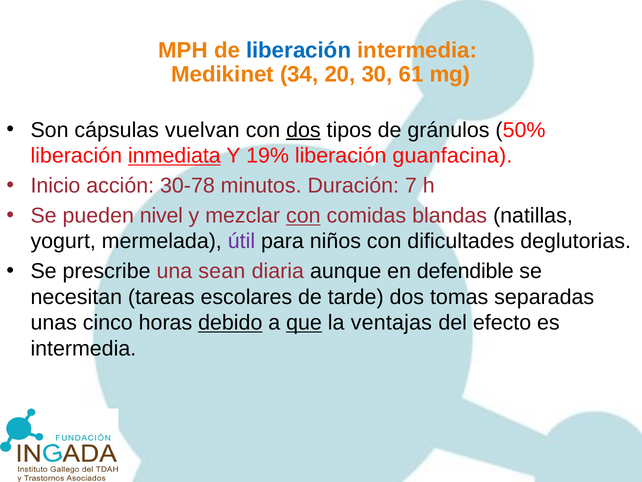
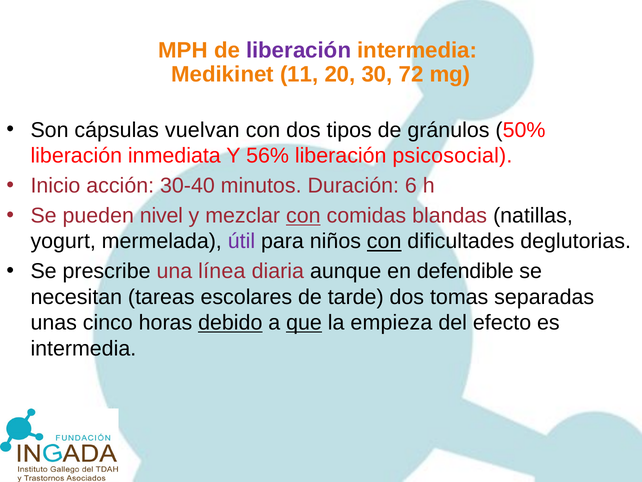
liberación colour: blue -> purple (299, 50)
34: 34 -> 11 (299, 74)
61: 61 -> 72 (411, 74)
dos underline: present -> none (303, 130)
inmediata underline: present -> none (174, 156)
19%: 19% -> 56% (268, 156)
guanfacina: guanfacina -> psicosocial (452, 156)
30-78: 30-78 -> 30-40 (187, 186)
7: 7 -> 6 (411, 186)
con underline: none -> present (384, 241)
sean: sean -> línea (222, 271)
ventajas: ventajas -> empieza (391, 322)
